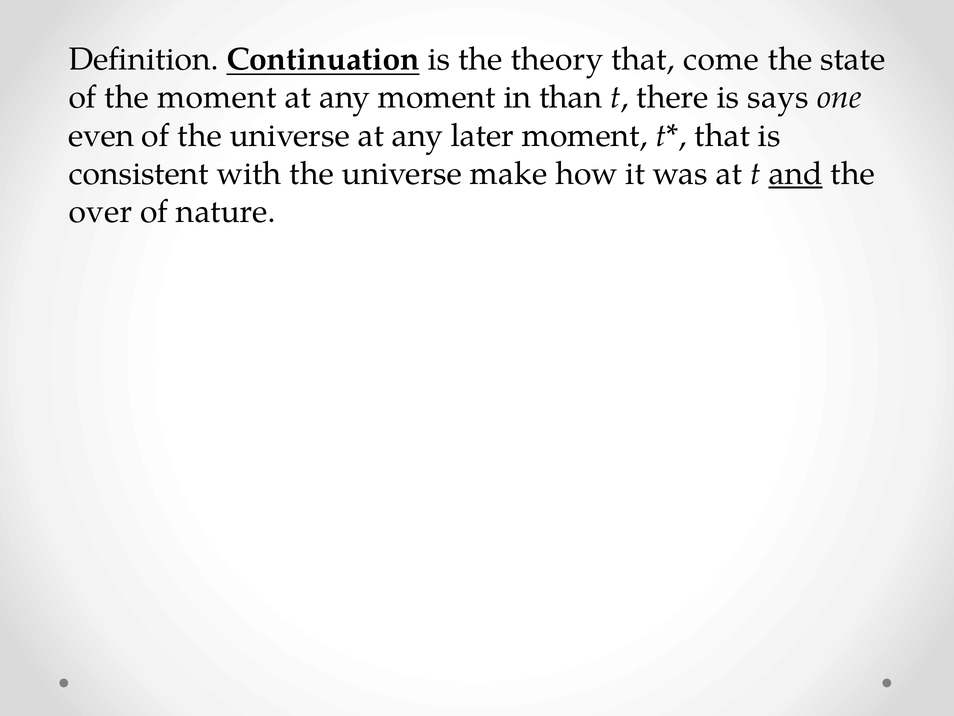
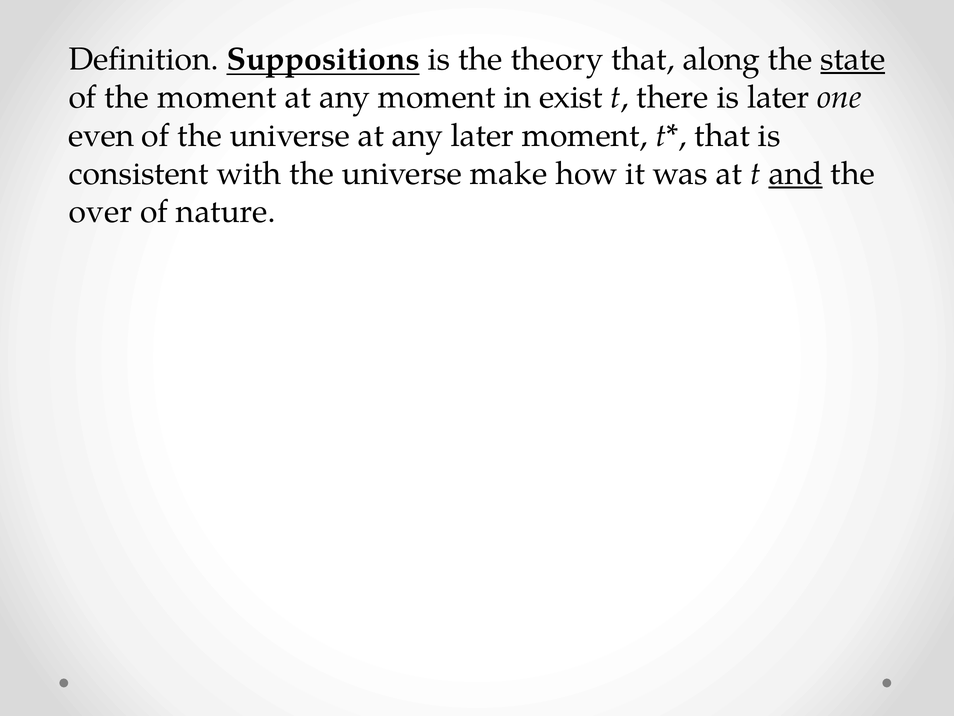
Continuation: Continuation -> Suppositions (323, 59)
come: come -> along (721, 59)
state underline: none -> present (853, 59)
than: than -> exist (571, 97)
is says: says -> later (778, 97)
